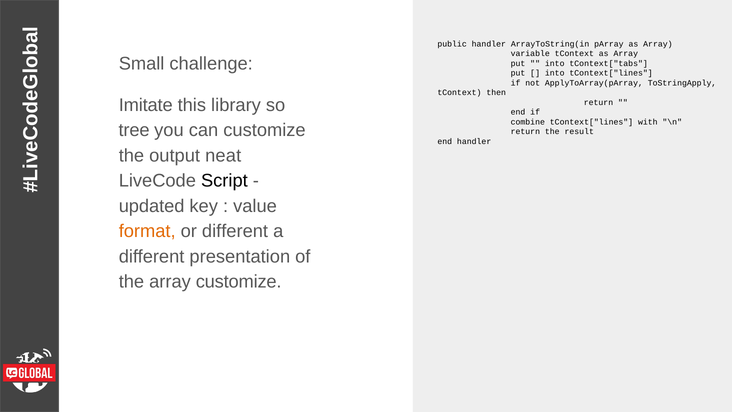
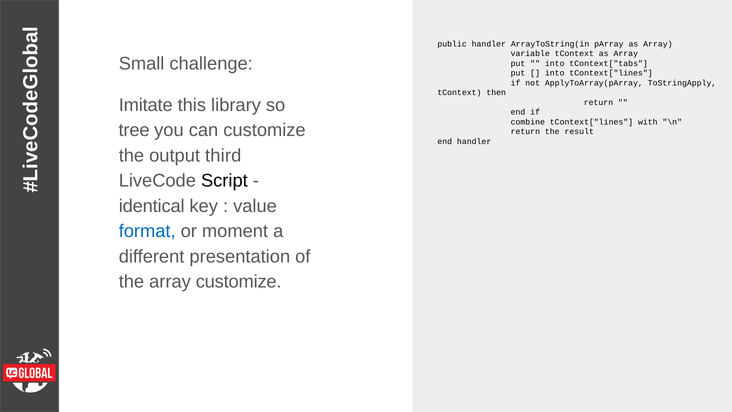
neat: neat -> third (223, 156)
updated: updated -> identical (152, 206)
format colour: orange -> blue (147, 231)
or different: different -> moment (235, 231)
